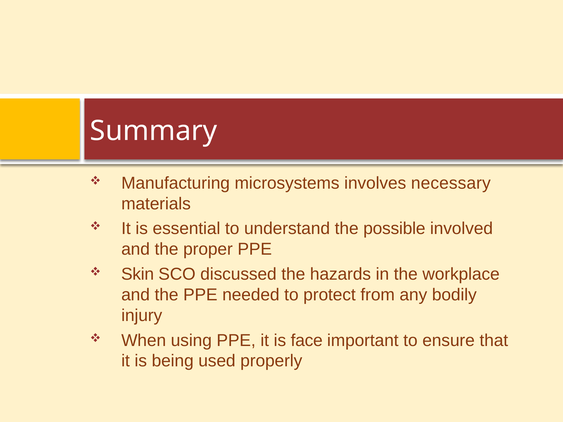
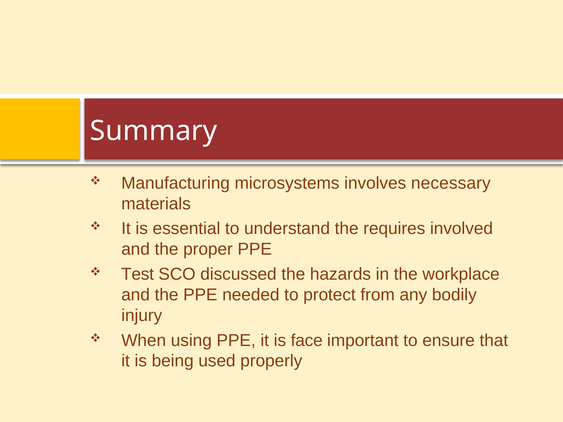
possible: possible -> requires (394, 229)
Skin: Skin -> Test (138, 274)
